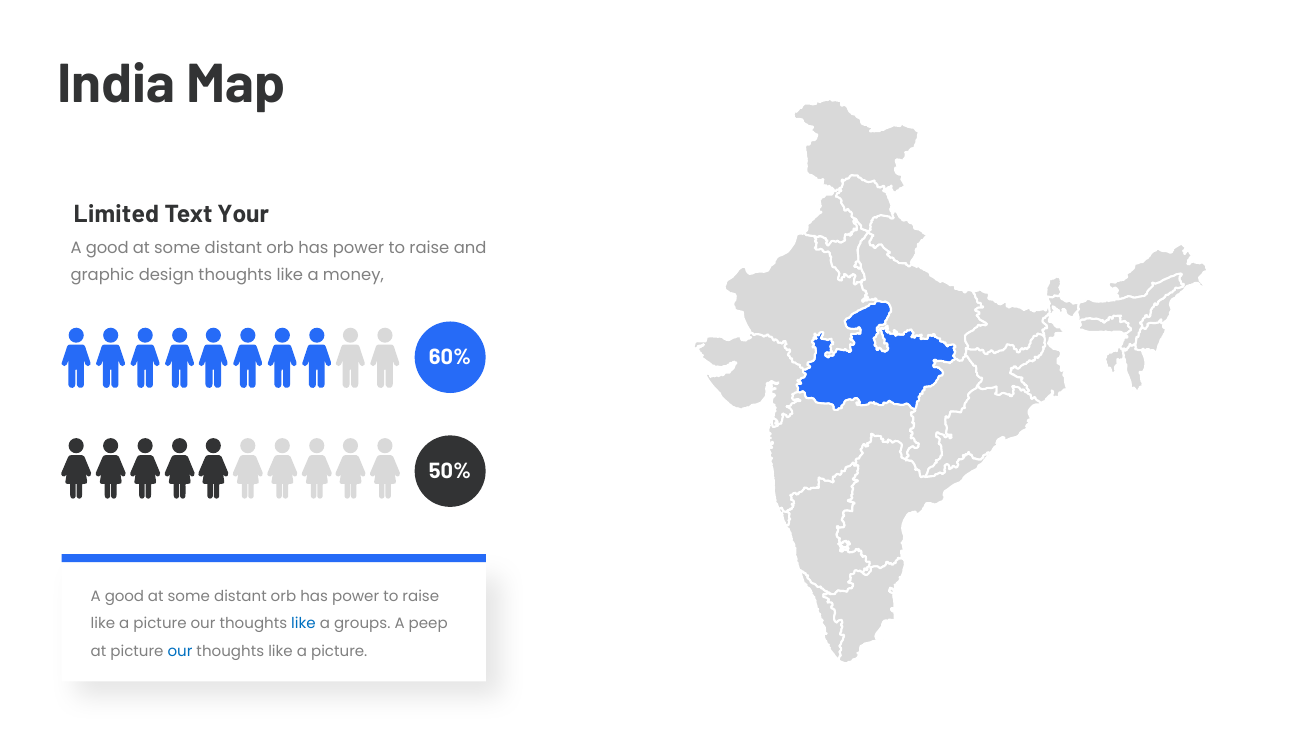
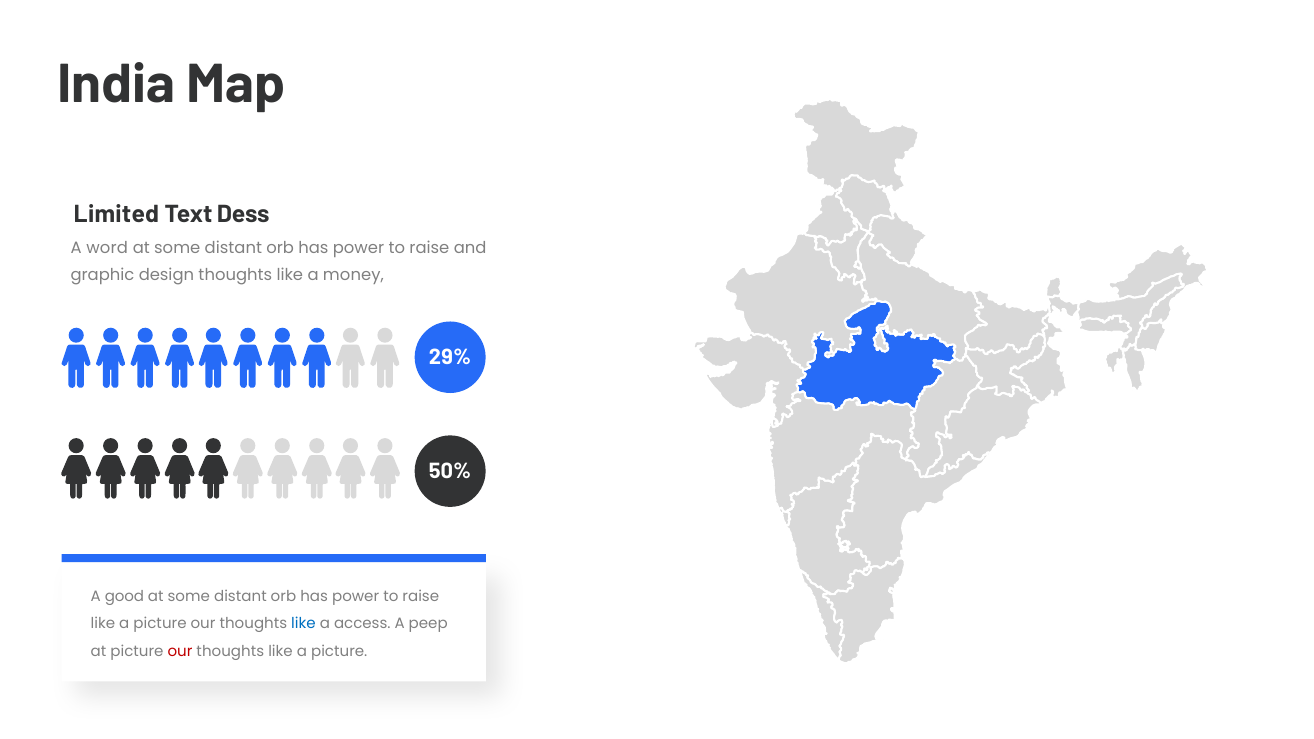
Your: Your -> Dess (243, 214)
good: good -> word (107, 248)
60%: 60% -> 29% (450, 358)
groups: groups -> access (362, 624)
our colour: blue -> red (180, 651)
